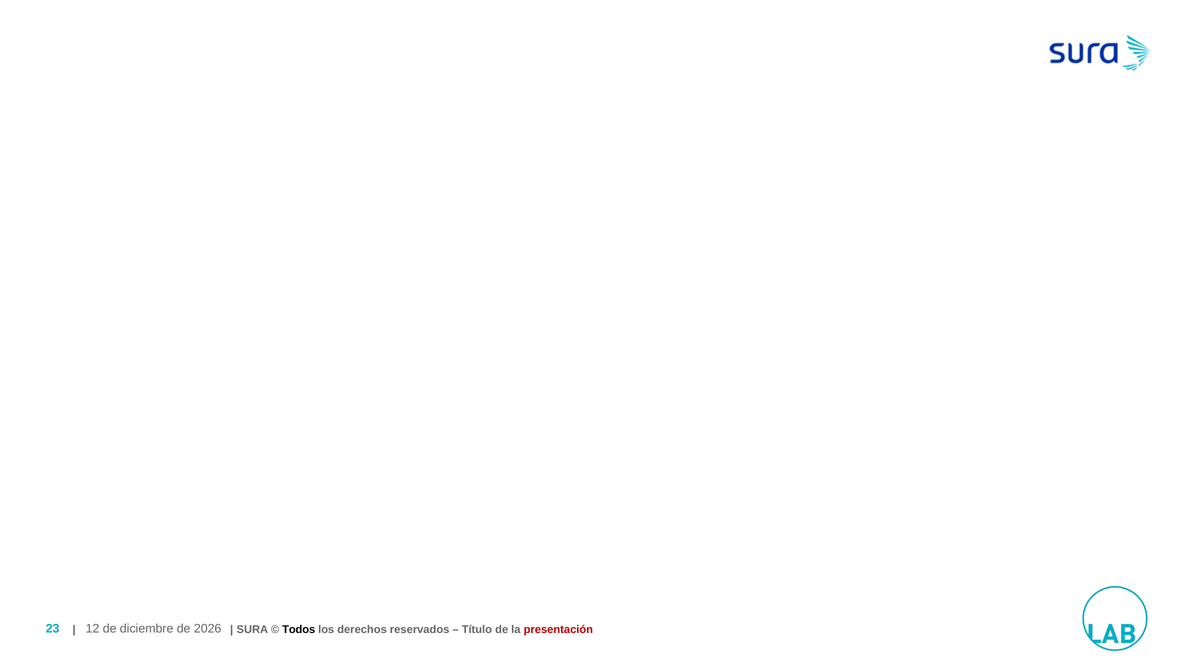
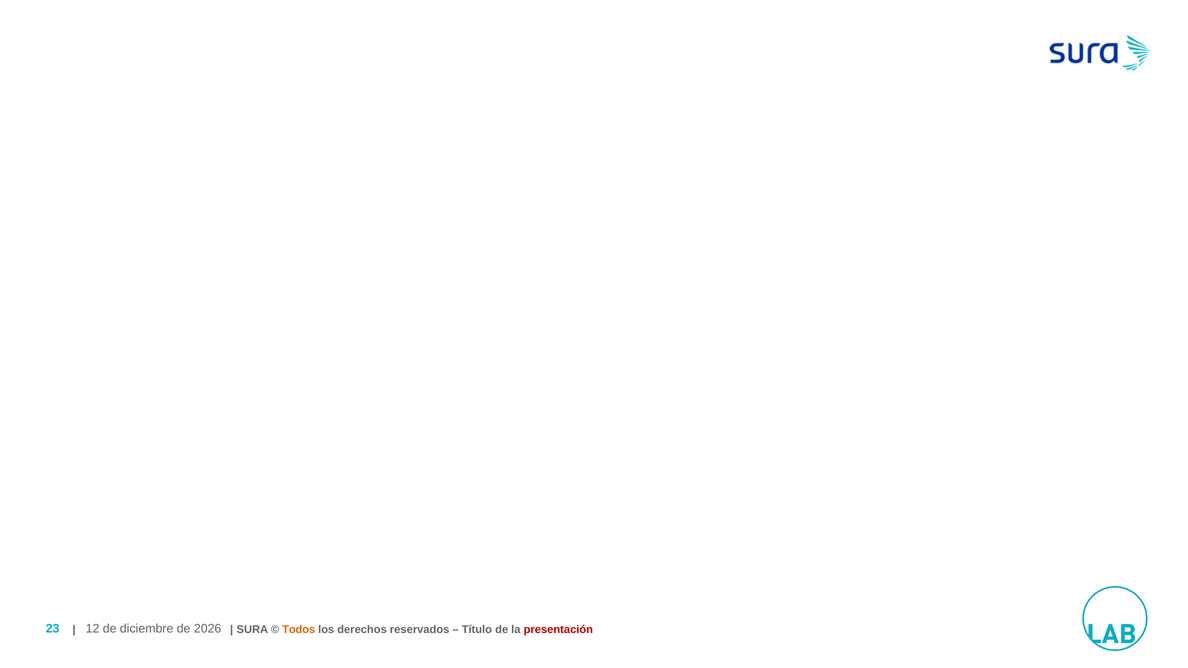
Todos colour: black -> orange (299, 630)
